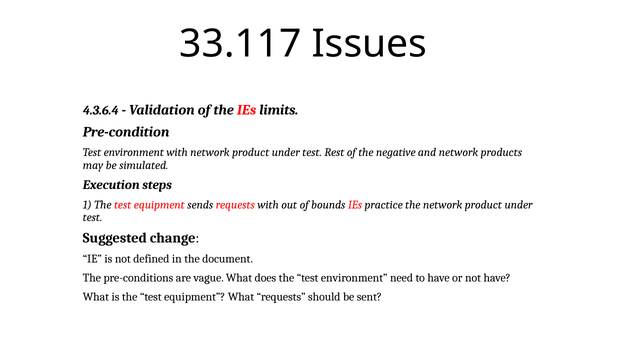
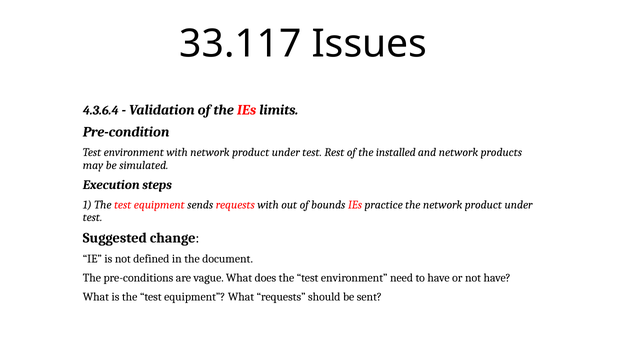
negative: negative -> installed (396, 153)
